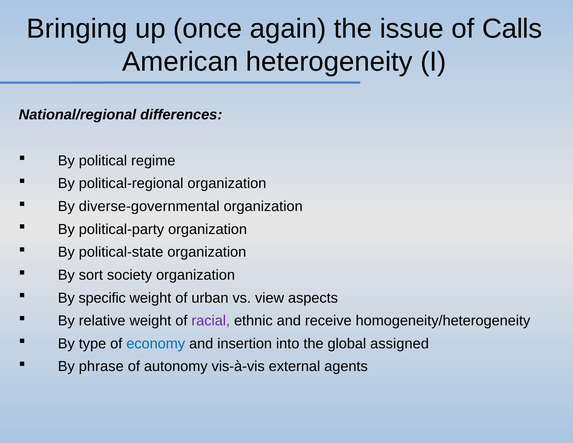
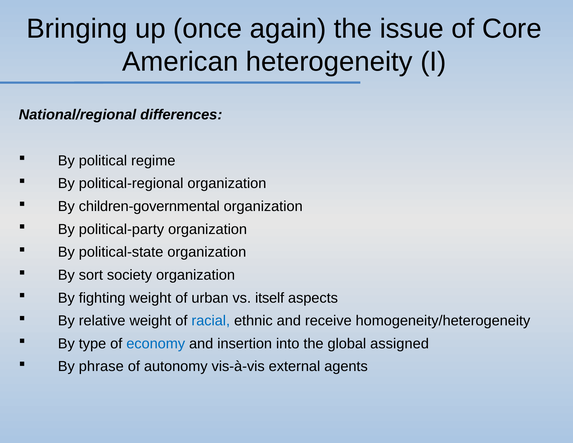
Calls: Calls -> Core (512, 29)
diverse-governmental: diverse-governmental -> children-governmental (149, 206)
specific: specific -> fighting (102, 298)
view: view -> itself (270, 298)
racial colour: purple -> blue (211, 321)
